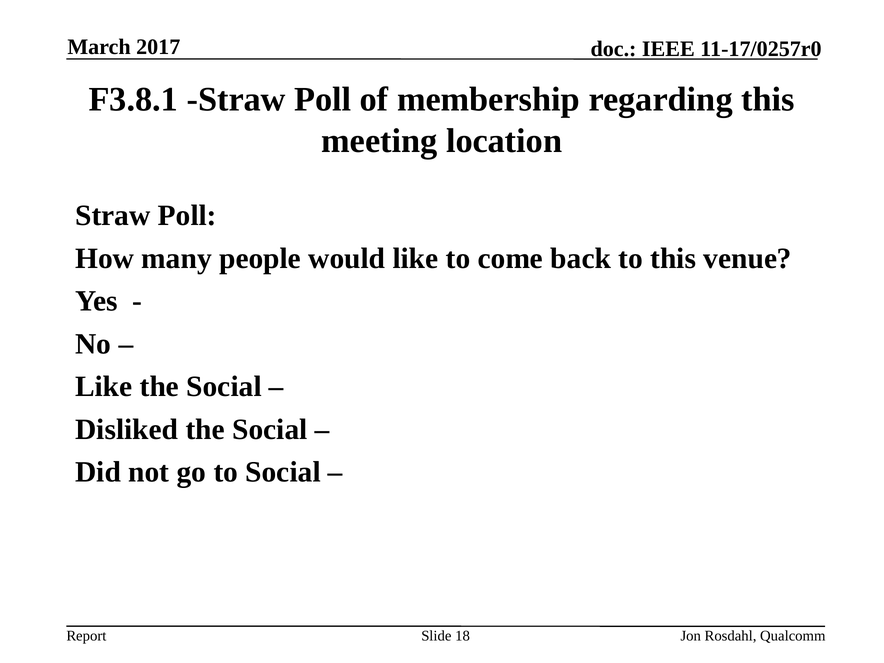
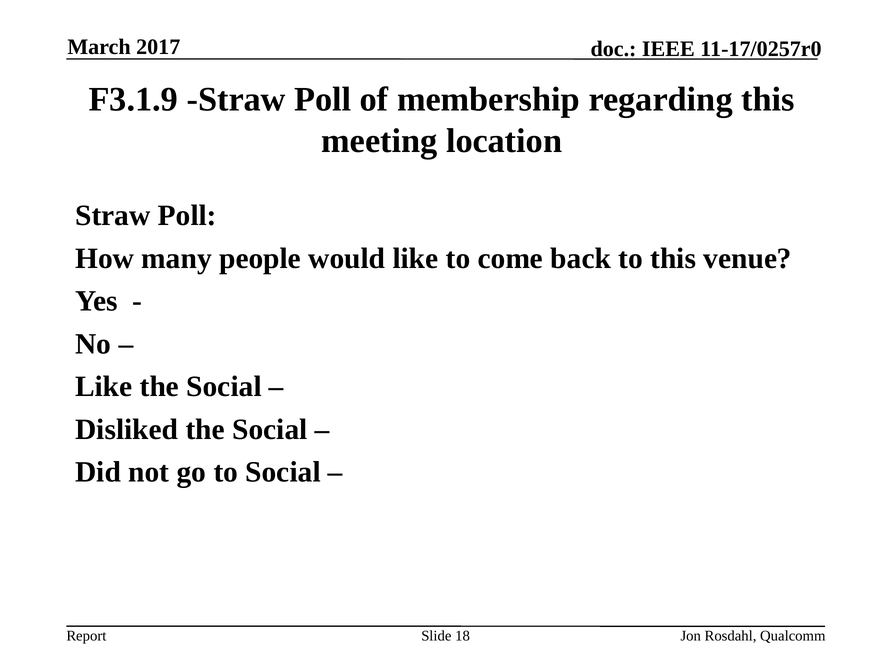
F3.8.1: F3.8.1 -> F3.1.9 (133, 100)
